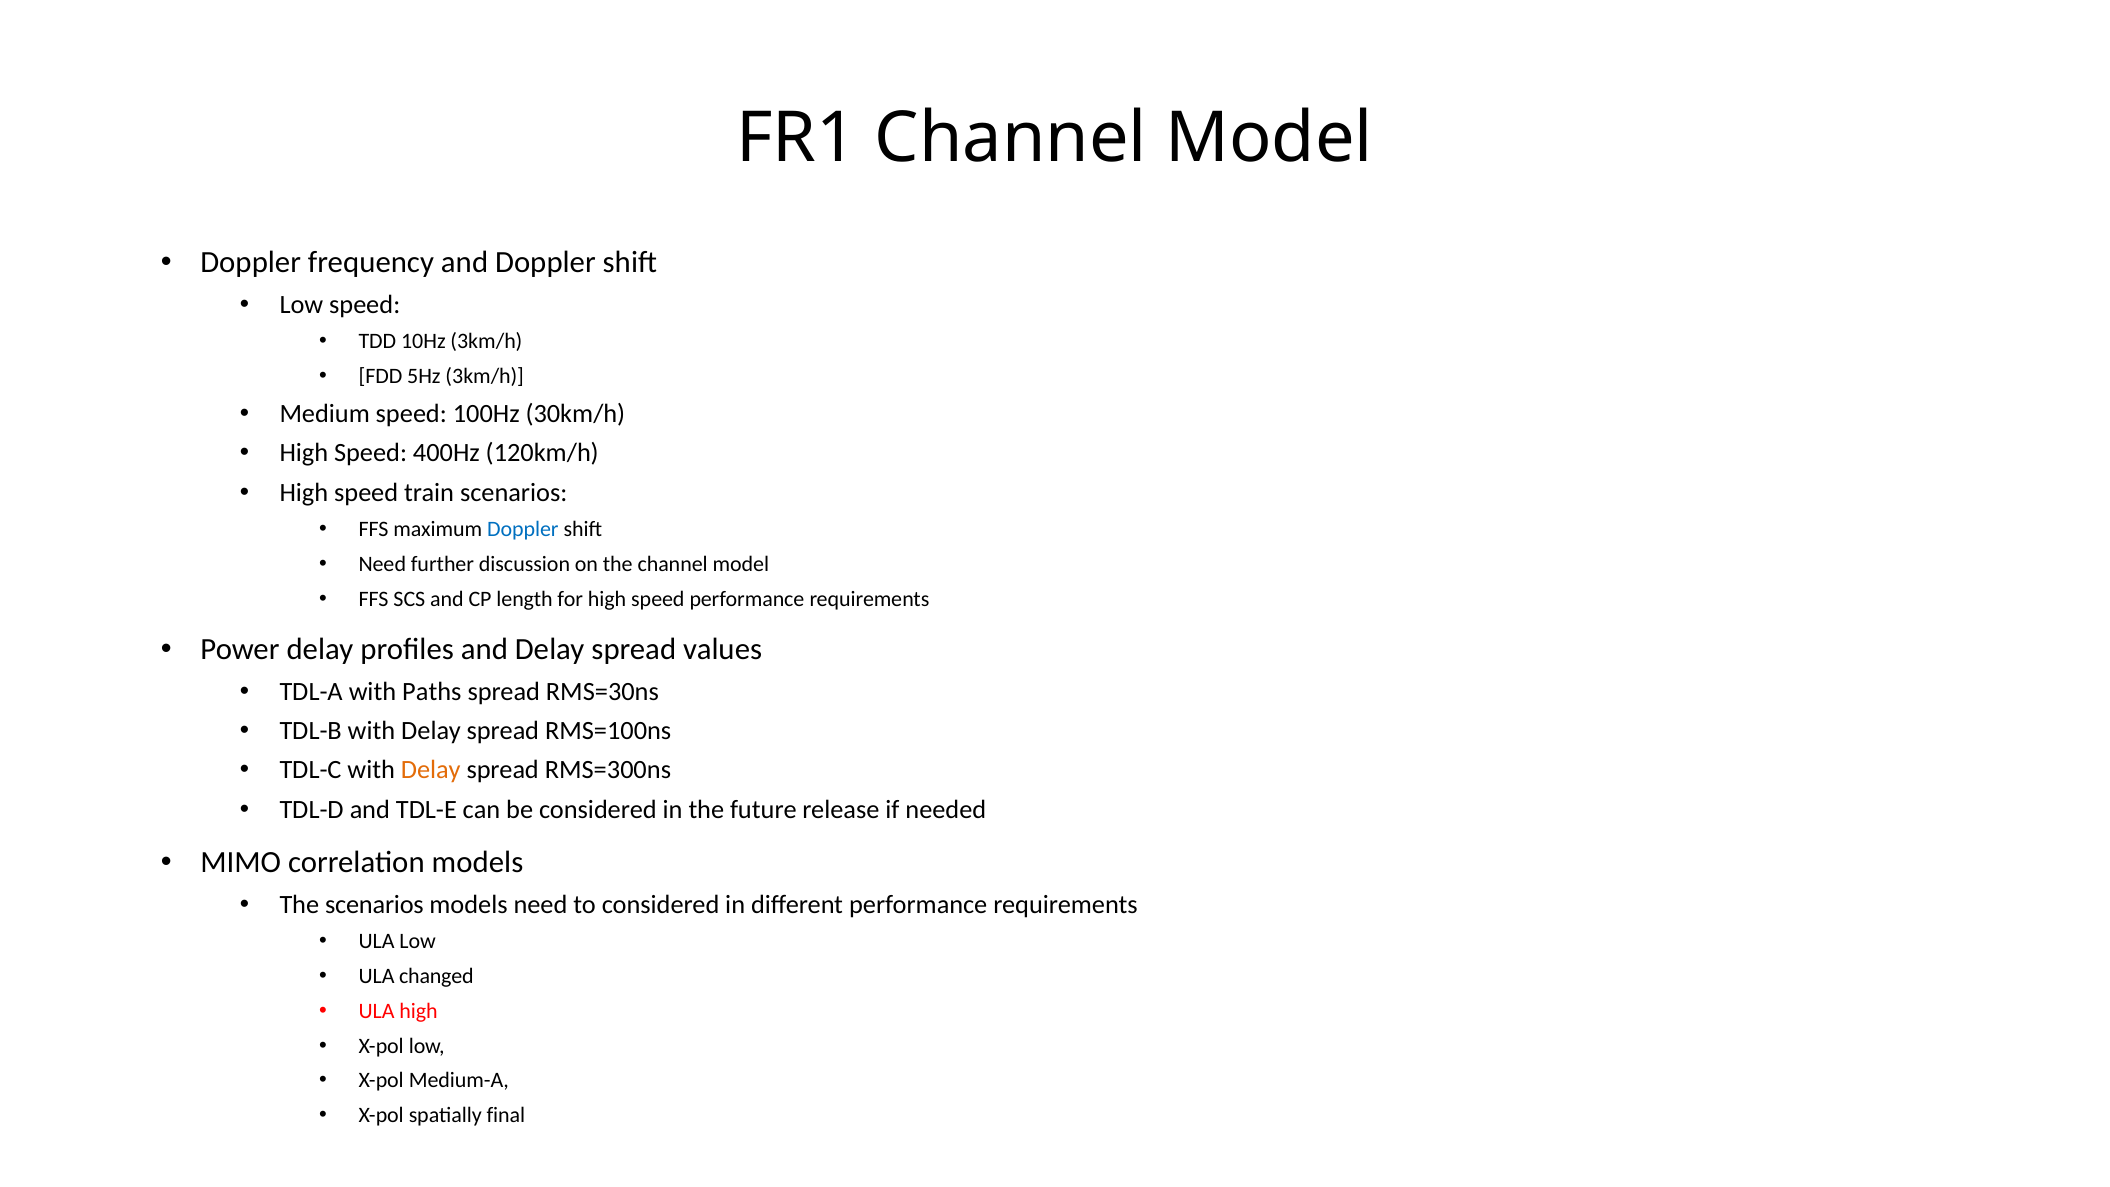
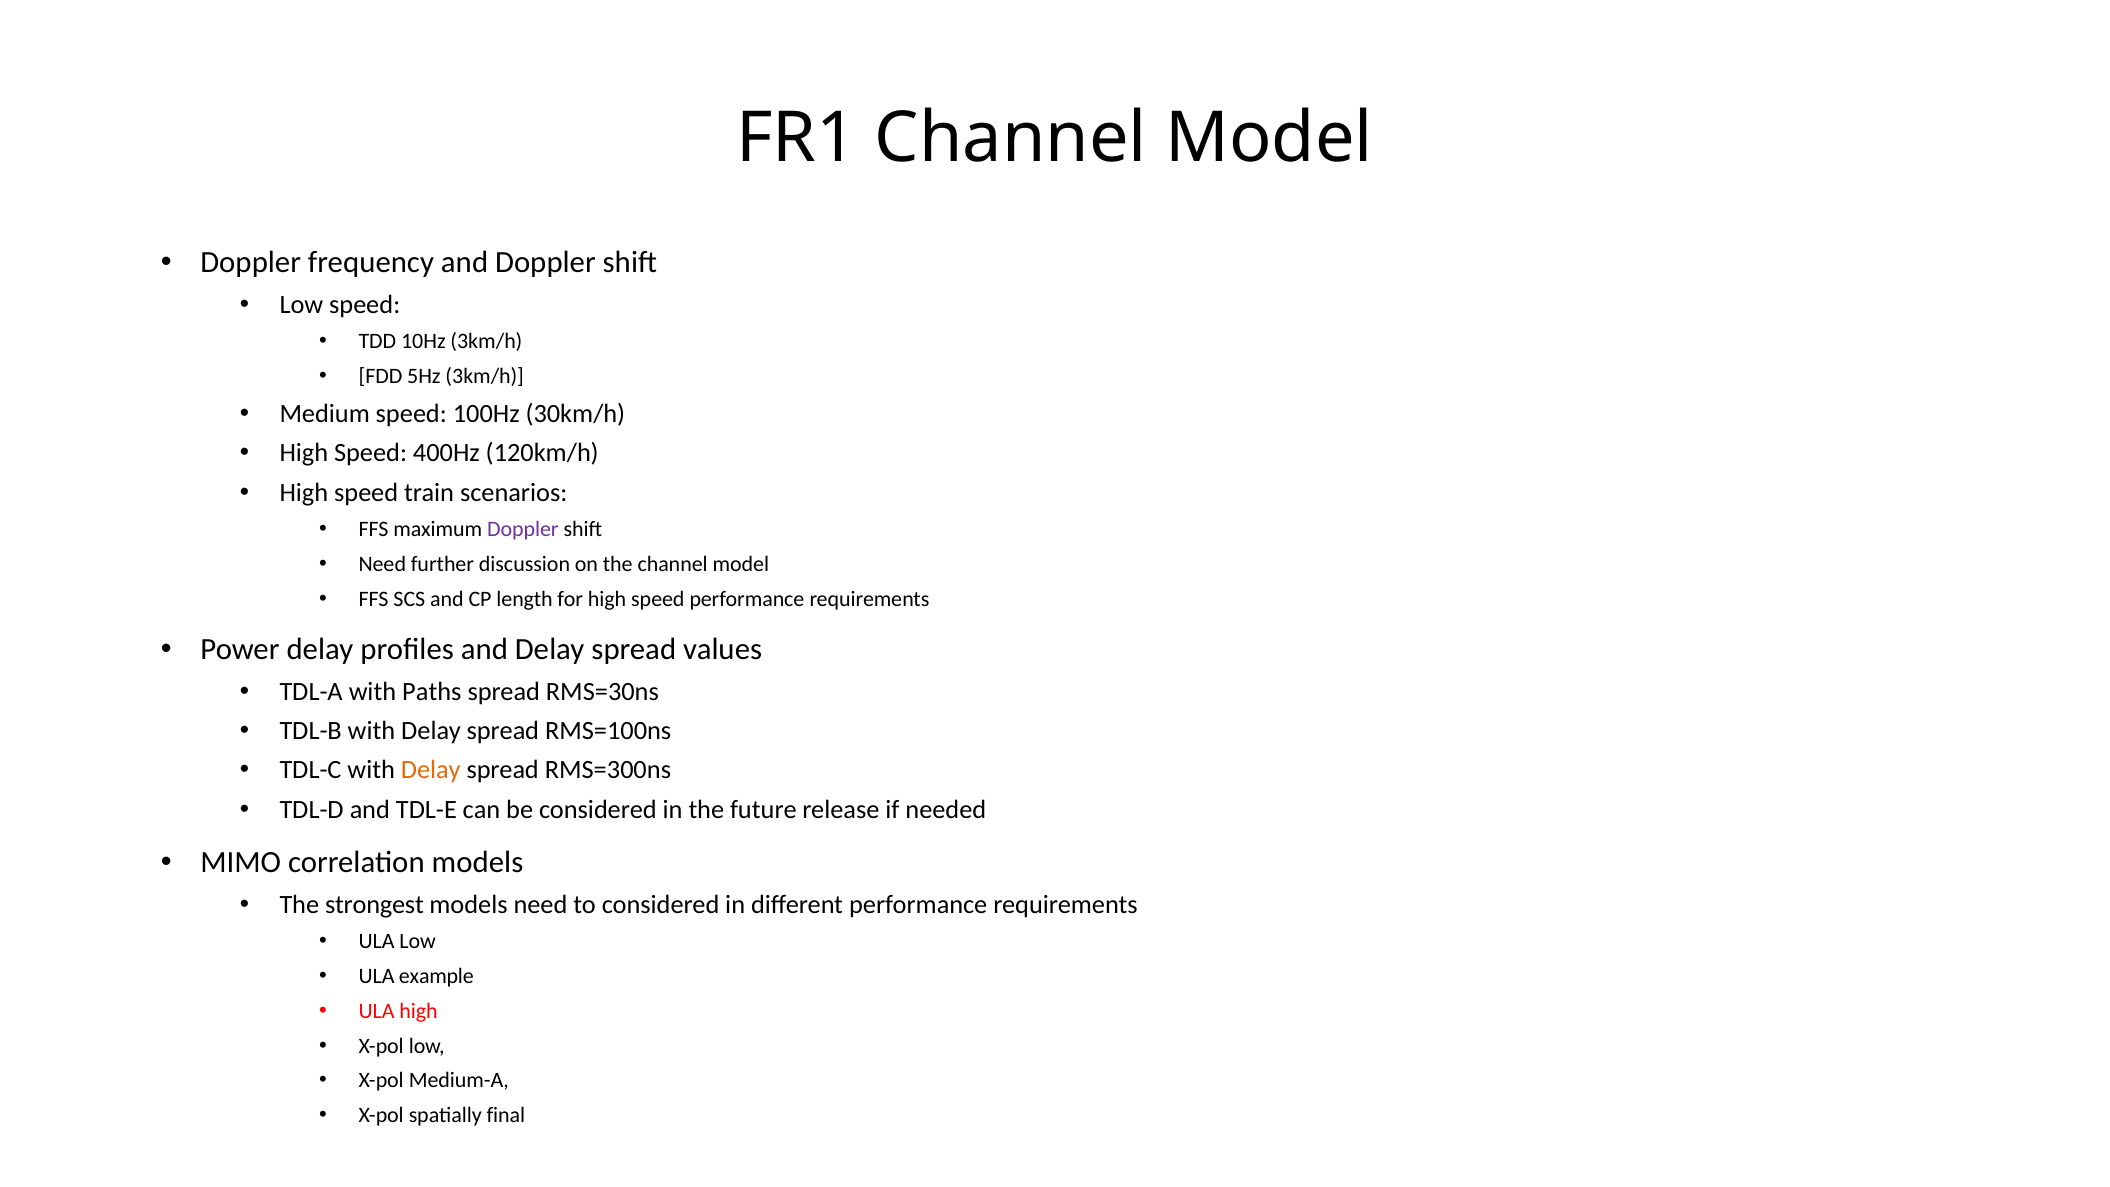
Doppler colour: blue -> purple (523, 529)
The scenarios: scenarios -> strongest (374, 904)
changed: changed -> example (436, 976)
